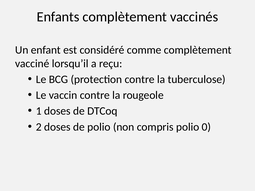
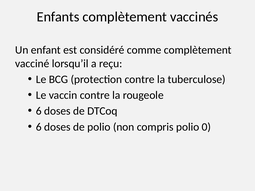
1: 1 -> 6 (39, 111)
2: 2 -> 6 (39, 127)
